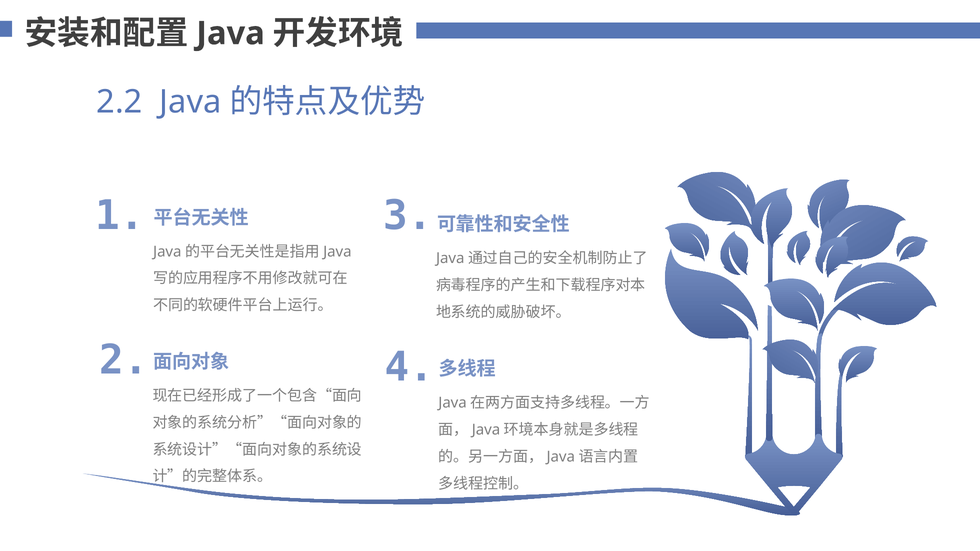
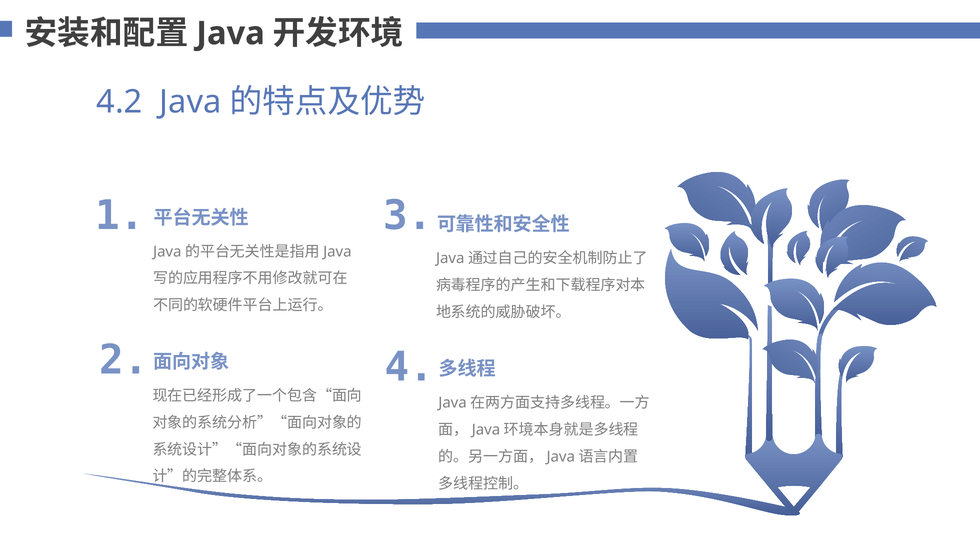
2.2: 2.2 -> 4.2 (119, 102)
